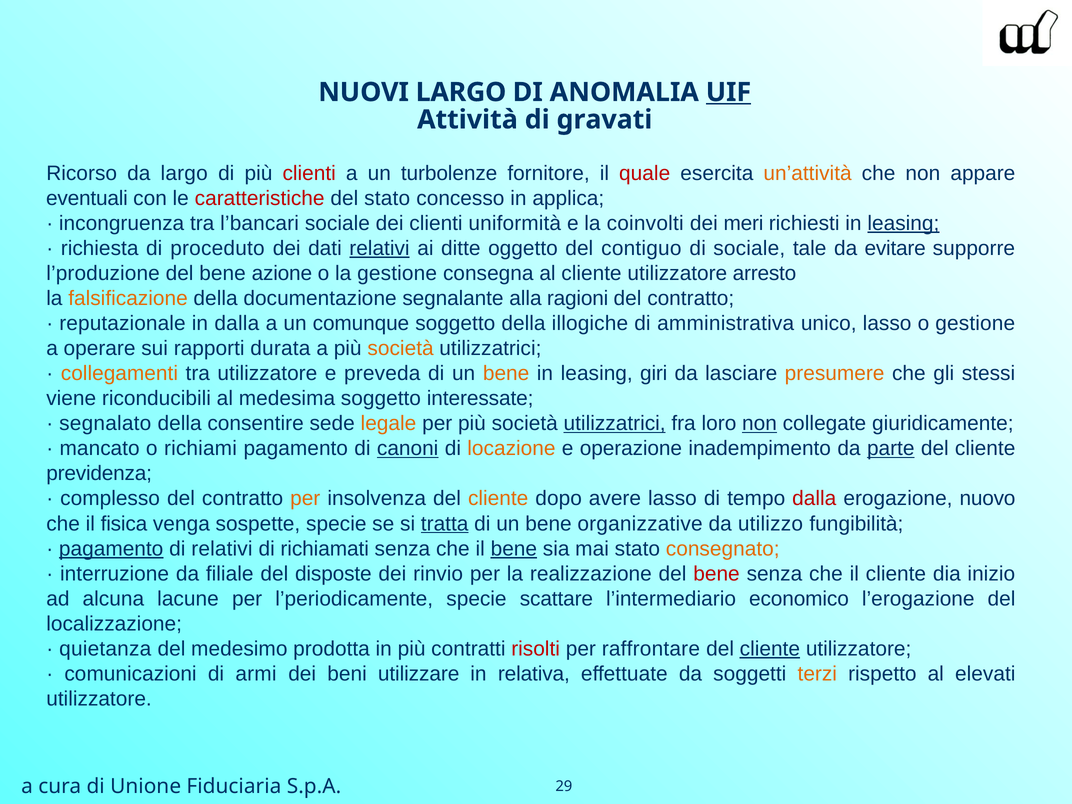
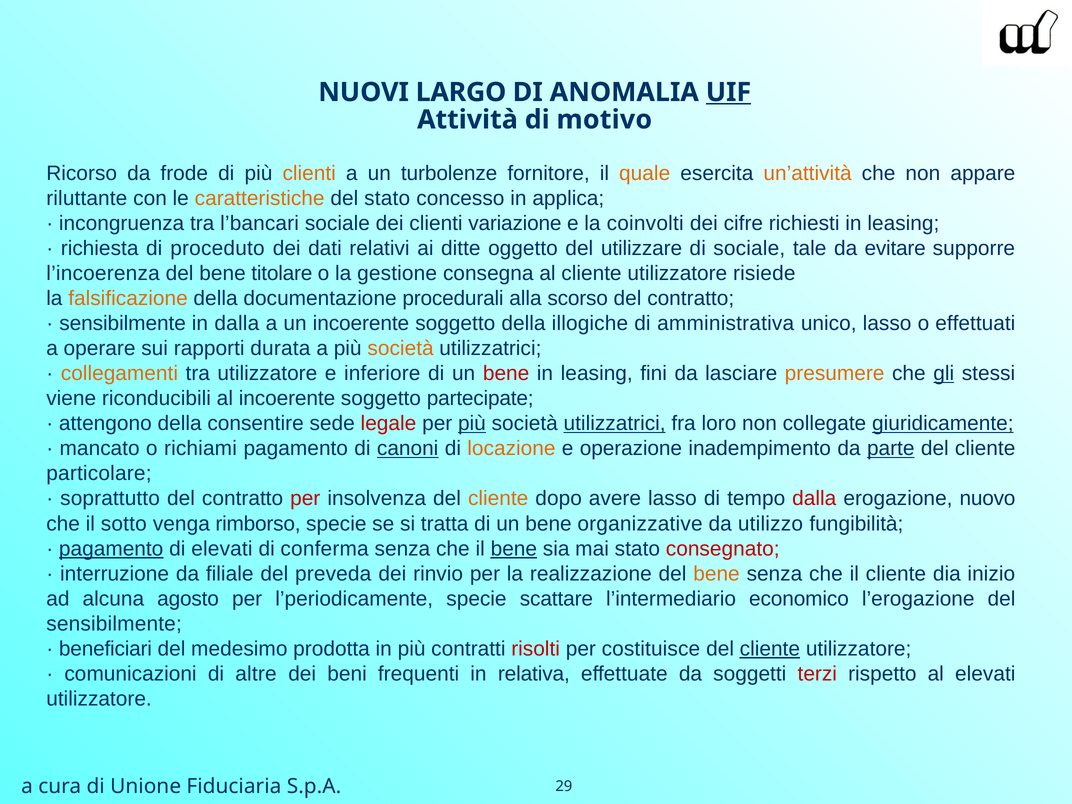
gravati: gravati -> motivo (604, 120)
da largo: largo -> frode (184, 173)
clienti colour: red -> orange (309, 173)
quale colour: red -> orange (645, 173)
eventuali: eventuali -> riluttante (87, 198)
caratteristiche colour: red -> orange (260, 198)
uniformità: uniformità -> variazione (515, 223)
meri: meri -> cifre (743, 223)
leasing underline: present -> none (903, 223)
relativi underline: present -> none (379, 248)
contiguo: contiguo -> utilizzare (642, 248)
l’produzione: l’produzione -> l’incoerenza (103, 273)
azione: azione -> titolare (282, 273)
arresto: arresto -> risiede (764, 273)
segnalante: segnalante -> procedurali (453, 298)
ragioni: ragioni -> scorso (578, 298)
reputazionale: reputazionale -> sensibilmente (123, 323)
un comunque: comunque -> incoerente (361, 323)
o gestione: gestione -> effettuati (975, 323)
preveda: preveda -> inferiore (382, 373)
bene colour: orange -> red (506, 373)
giri: giri -> fini (654, 373)
gli underline: none -> present (944, 373)
al medesima: medesima -> incoerente (287, 398)
interessate: interessate -> partecipate (480, 398)
segnalato: segnalato -> attengono (105, 424)
legale colour: orange -> red (388, 424)
più underline: none -> present (472, 424)
non underline: present -> none (759, 424)
giuridicamente underline: none -> present (943, 424)
previdenza: previdenza -> particolare (99, 474)
complesso: complesso -> soprattutto (110, 499)
per colour: orange -> red (305, 499)
fisica: fisica -> sotto (124, 524)
sospette: sospette -> rimborso (258, 524)
tratta underline: present -> none (445, 524)
di relativi: relativi -> elevati (222, 549)
richiamati: richiamati -> conferma (325, 549)
consegnato colour: orange -> red (723, 549)
disposte: disposte -> preveda (333, 574)
bene colour: red -> orange (717, 574)
lacune: lacune -> agosto (188, 599)
localizzazione: localizzazione -> sensibilmente (114, 624)
quietanza: quietanza -> beneficiari (105, 649)
raffrontare: raffrontare -> costituisce (651, 649)
armi: armi -> altre (256, 674)
utilizzare: utilizzare -> frequenti (419, 674)
terzi colour: orange -> red (817, 674)
